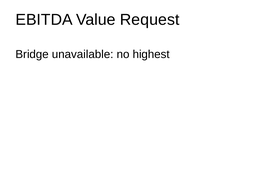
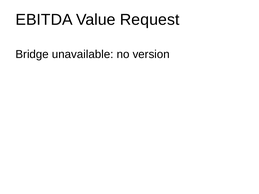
highest: highest -> version (151, 54)
